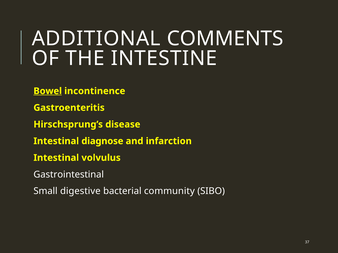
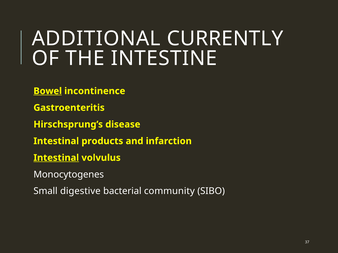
COMMENTS: COMMENTS -> CURRENTLY (225, 39)
diagnose: diagnose -> products (102, 141)
Intestinal underline: none -> present (56, 158)
Gastrointestinal: Gastrointestinal -> Monocytogenes (69, 175)
